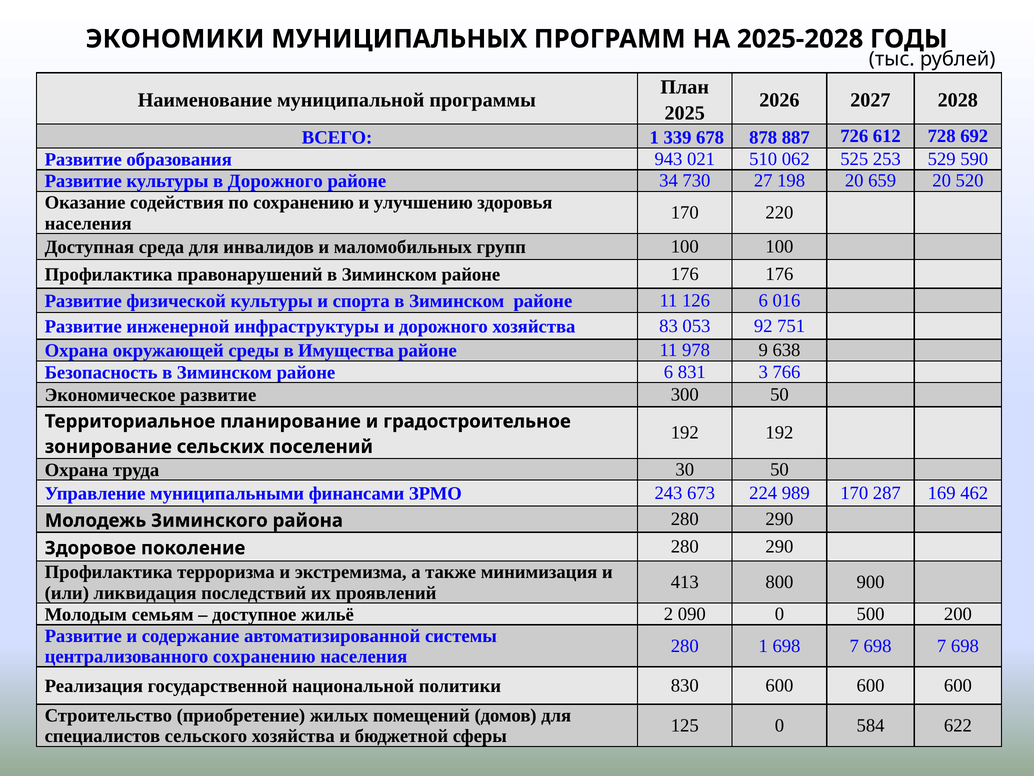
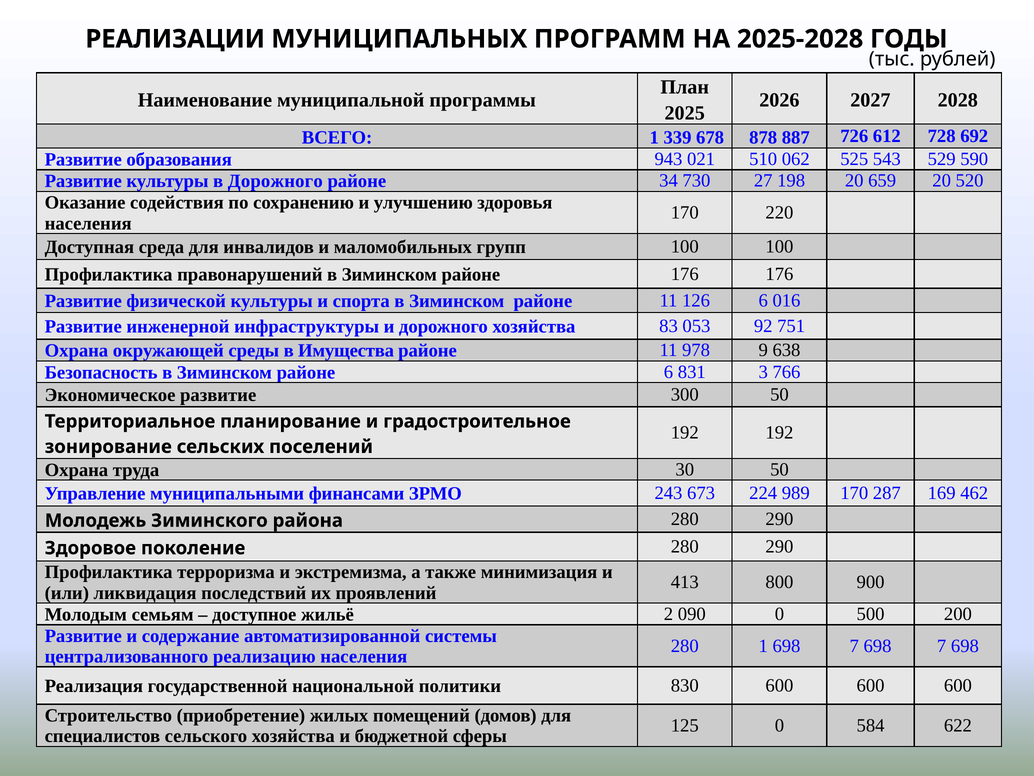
ЭКОНОМИКИ: ЭКОНОМИКИ -> РЕАЛИЗАЦИИ (175, 39)
253: 253 -> 543 (887, 159)
централизованного сохранению: сохранению -> реализацию (264, 656)
